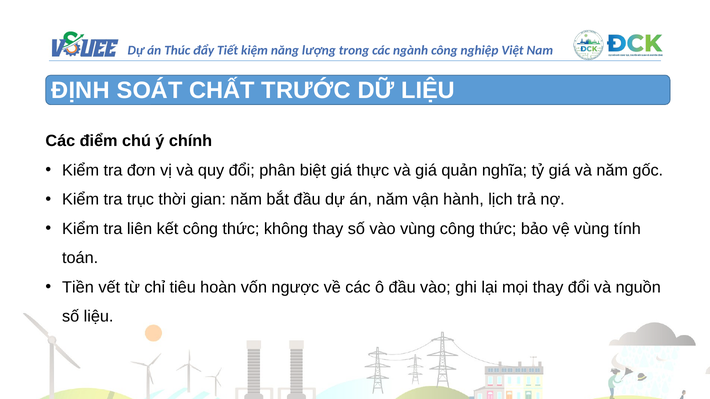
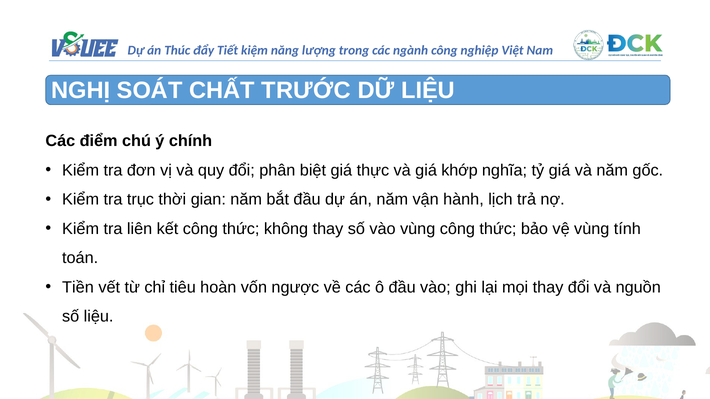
ĐỊNH: ĐỊNH -> NGHỊ (81, 91)
quản: quản -> khớp (460, 170)
